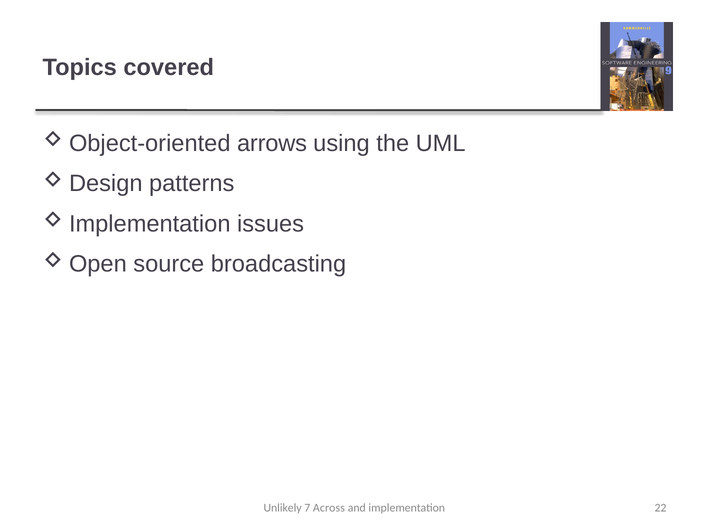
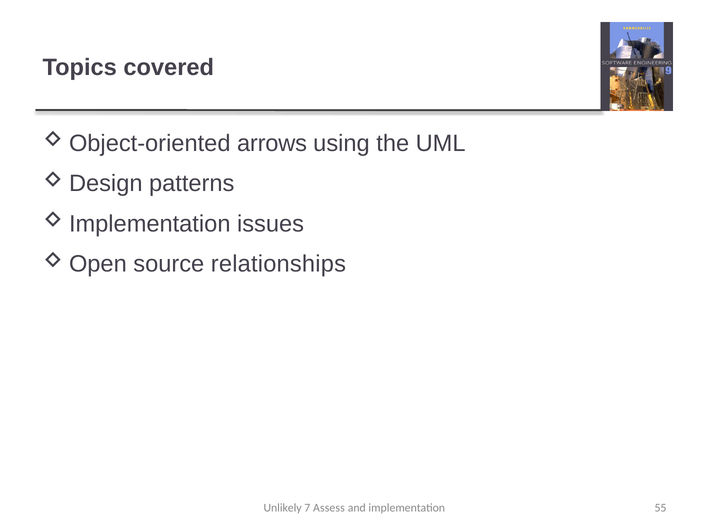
broadcasting: broadcasting -> relationships (278, 264)
Across: Across -> Assess (329, 508)
22: 22 -> 55 (660, 508)
